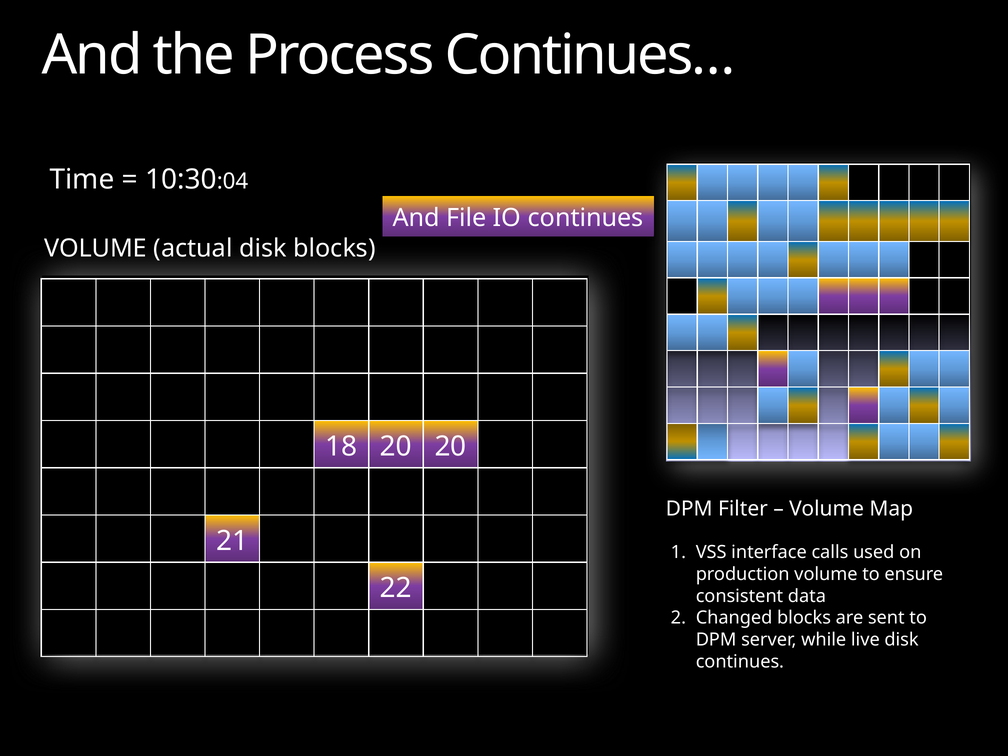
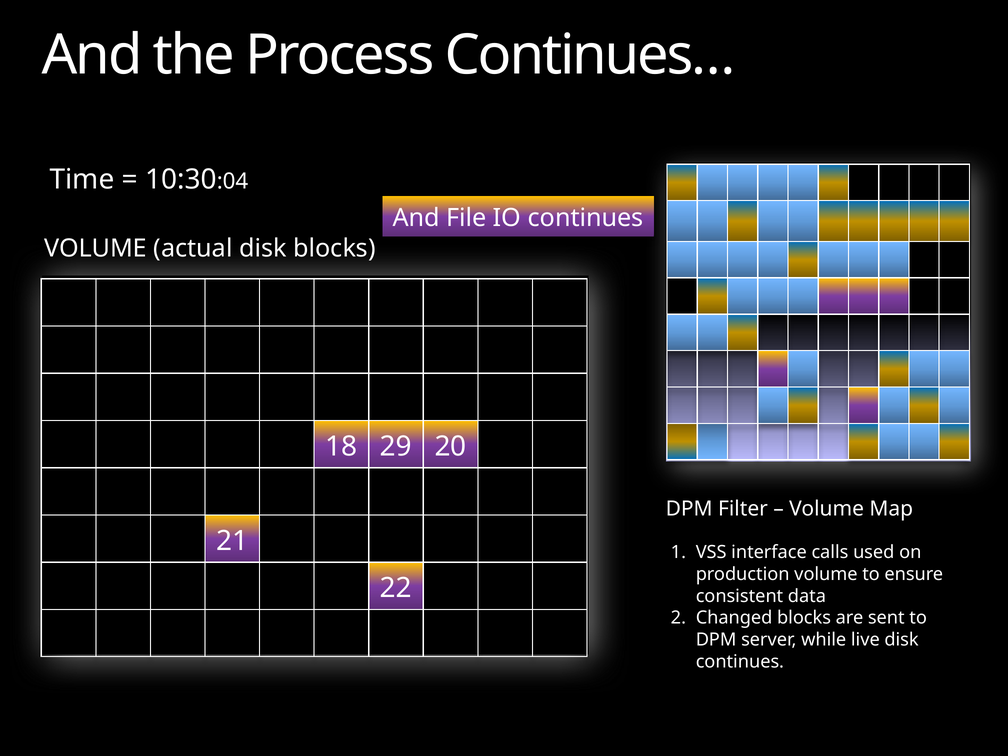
18 20: 20 -> 29 (396, 446)
